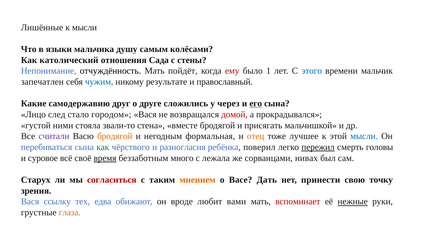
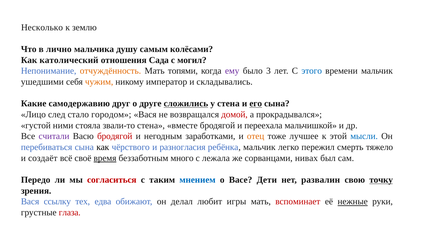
Лишённые: Лишённые -> Несколько (42, 27)
к мысли: мысли -> землю (84, 27)
языки: языки -> лично (59, 49)
стены: стены -> могил (192, 60)
отчуждённость colour: black -> orange (110, 71)
пойдёт: пойдёт -> топями (183, 71)
ему colour: red -> purple (232, 71)
1: 1 -> 3 (268, 71)
запечатлен: запечатлен -> ушедшими (42, 82)
чужим colour: blue -> orange (99, 82)
результате: результате -> император (167, 82)
православный: православный -> складывались (225, 82)
сложились underline: none -> present (186, 103)
у через: через -> стена (228, 103)
присягать: присягать -> переехала (263, 125)
бродягой colour: orange -> red (115, 136)
формальная: формальная -> заработками (210, 136)
как colour: green -> black (103, 147)
ребёнка поверил: поверил -> мальчик (259, 147)
пережил underline: present -> none (318, 147)
головы: головы -> тяжело (380, 147)
суровое: суровое -> создаёт (43, 158)
Старух: Старух -> Передо (36, 180)
мнением colour: orange -> blue (198, 180)
Дать: Дать -> Дети (267, 180)
принести: принести -> развалин (321, 180)
точку underline: none -> present (381, 180)
вроде: вроде -> делал (182, 201)
вами: вами -> игры (236, 201)
глаза colour: orange -> red (70, 212)
